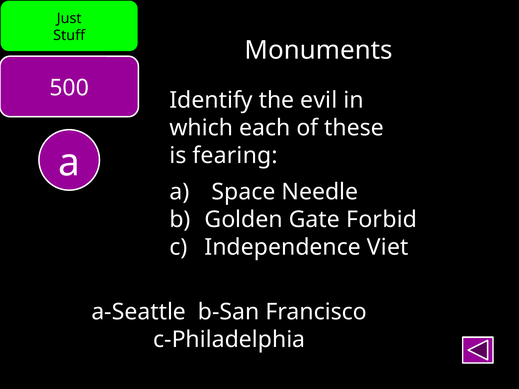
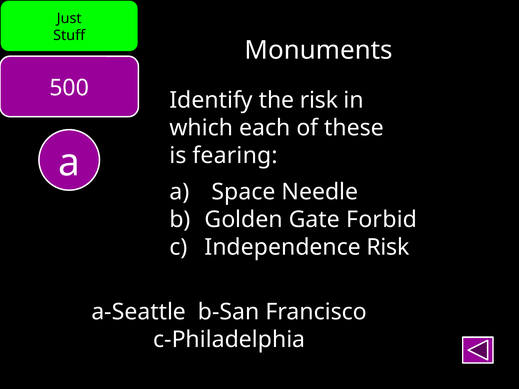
the evil: evil -> risk (319, 100)
Independence Viet: Viet -> Risk (388, 247)
